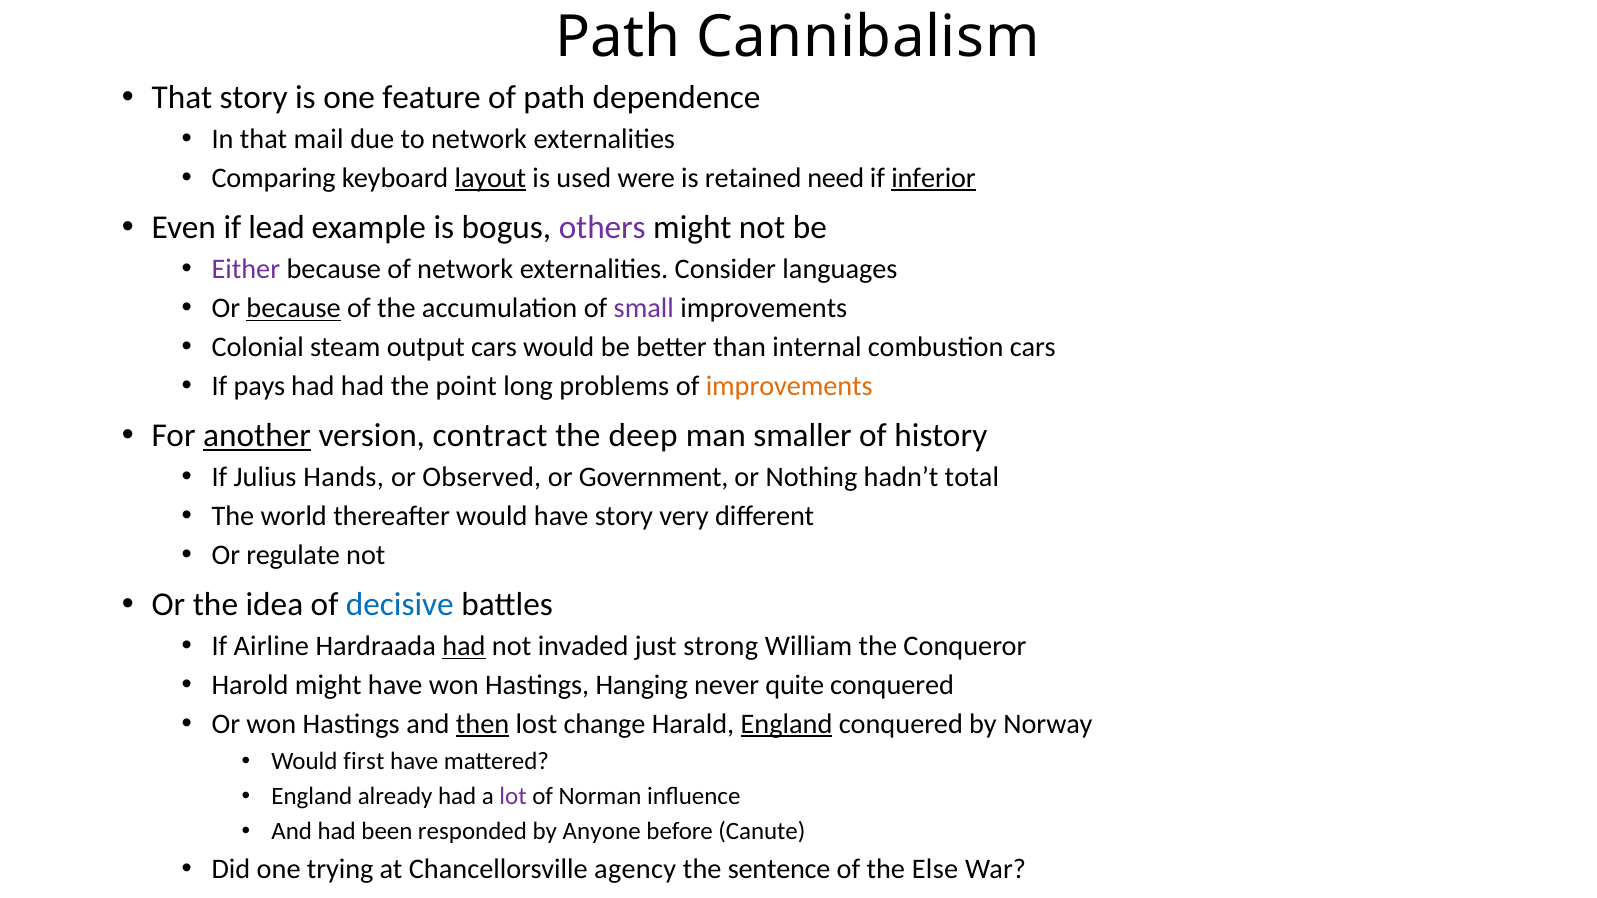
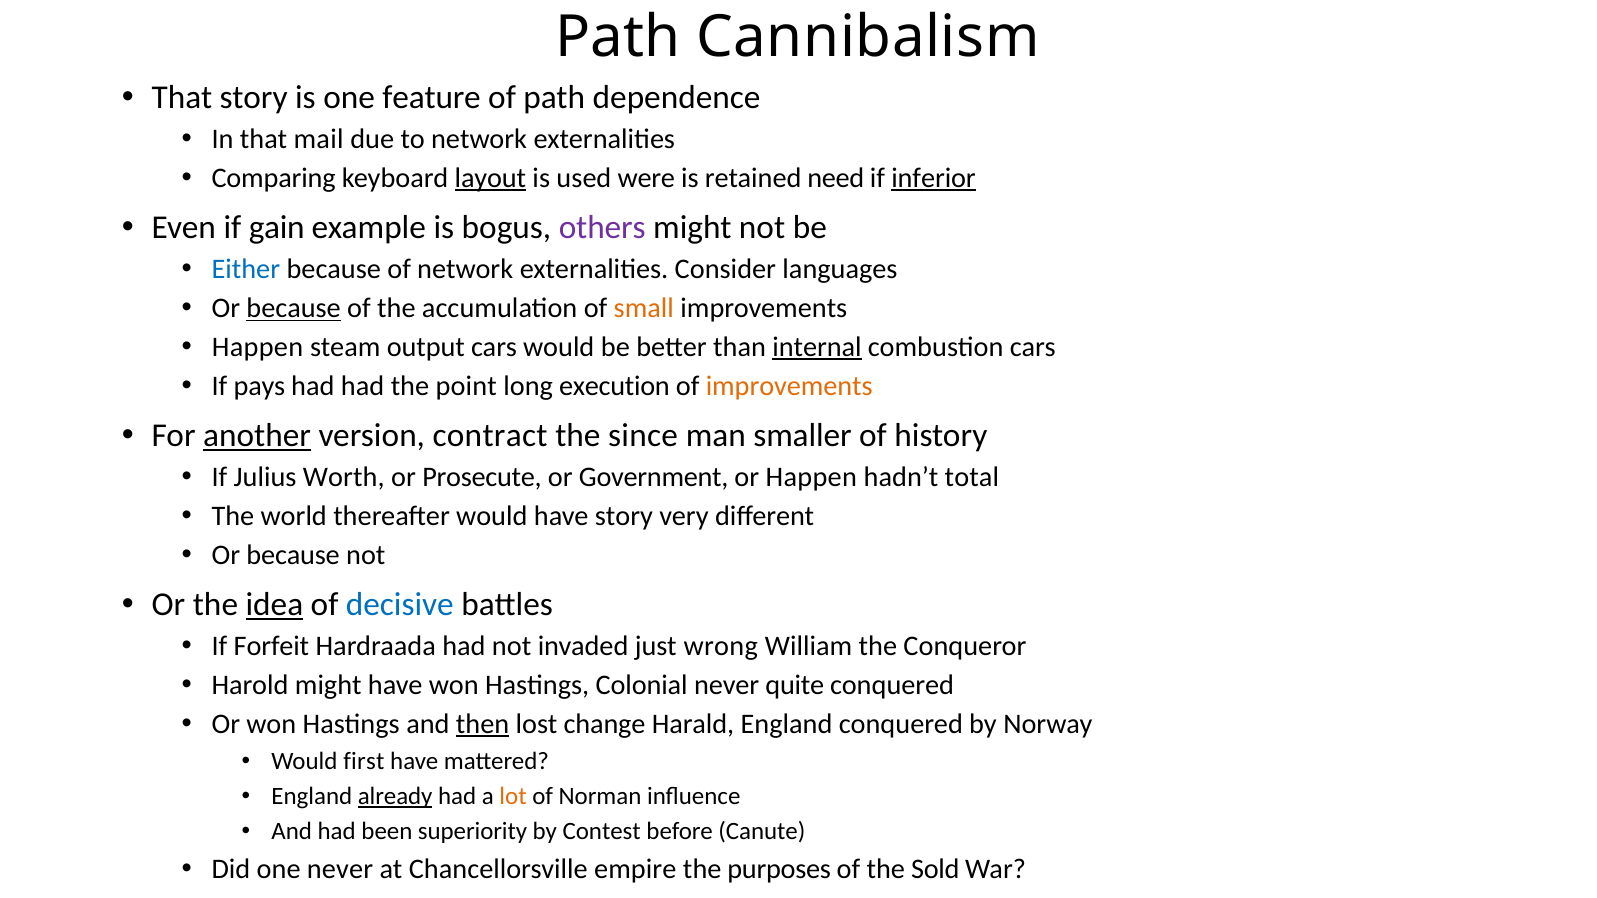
lead: lead -> gain (277, 228)
Either colour: purple -> blue (246, 269)
small colour: purple -> orange (644, 308)
Colonial: Colonial -> Happen (258, 347)
internal underline: none -> present (817, 347)
problems: problems -> execution (614, 386)
deep: deep -> since (643, 436)
Hands: Hands -> Worth (344, 477)
Observed: Observed -> Prosecute (482, 477)
or Nothing: Nothing -> Happen (811, 477)
regulate: regulate -> because (293, 555)
idea underline: none -> present (274, 605)
Airline: Airline -> Forfeit (271, 647)
had underline: present -> none (464, 647)
strong: strong -> wrong (721, 647)
Hanging: Hanging -> Colonial (642, 685)
England underline: present -> none (787, 724)
already underline: none -> present (395, 797)
lot colour: purple -> orange (513, 797)
responded: responded -> superiority (473, 832)
Anyone: Anyone -> Contest (602, 832)
one trying: trying -> never (340, 869)
agency: agency -> empire (635, 869)
sentence: sentence -> purposes (779, 869)
Else: Else -> Sold (935, 869)
